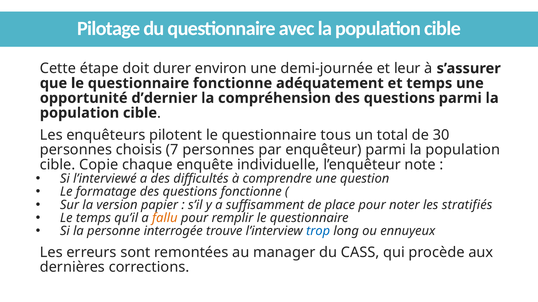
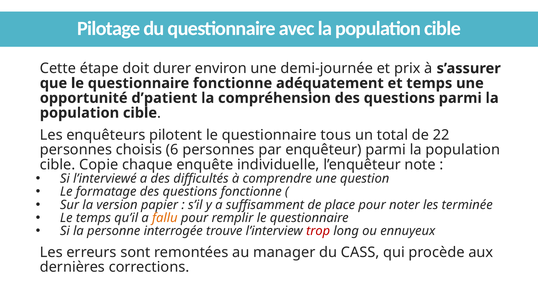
leur: leur -> prix (407, 69)
d’dernier: d’dernier -> d’patient (164, 98)
30: 30 -> 22 (441, 135)
7: 7 -> 6 (172, 150)
stratifiés: stratifiés -> terminée (467, 205)
trop colour: blue -> red (318, 232)
